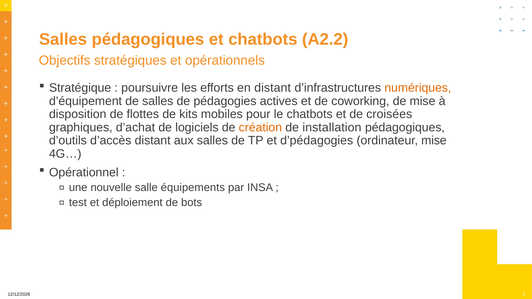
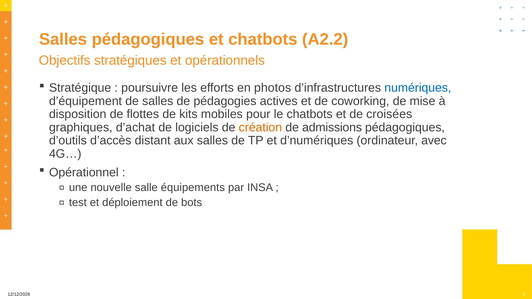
en distant: distant -> photos (273, 88)
numériques colour: orange -> blue (418, 88)
installation: installation -> admissions (332, 127)
d’pédagogies: d’pédagogies -> d’numériques (317, 141)
ordinateur mise: mise -> avec (434, 141)
